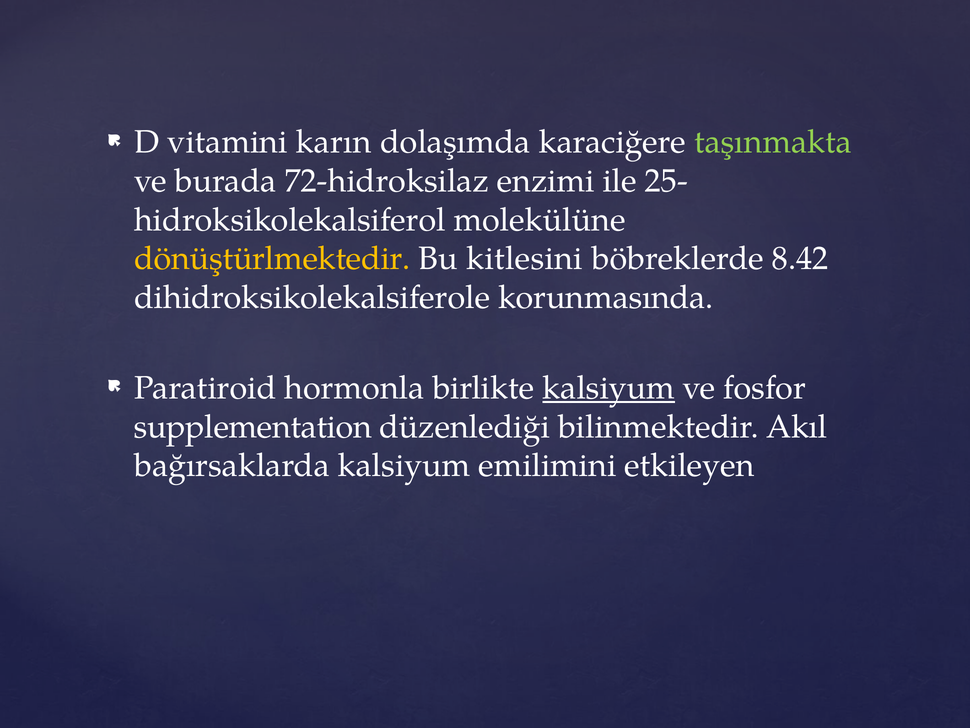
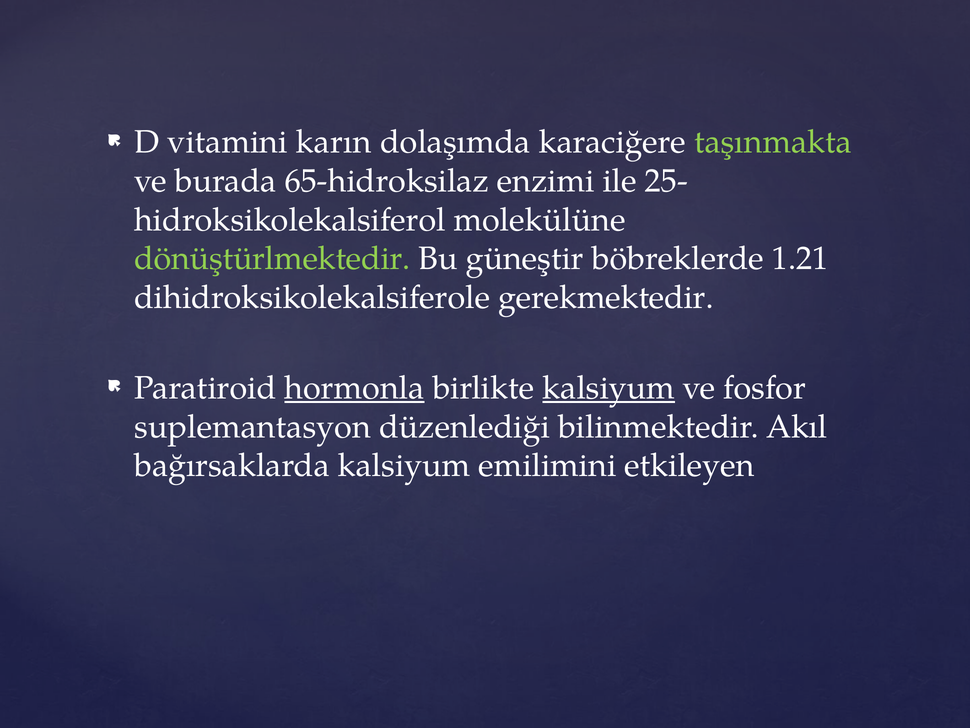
72-hidroksilaz: 72-hidroksilaz -> 65-hidroksilaz (387, 181)
dönüştürlmektedir colour: yellow -> light green (272, 259)
kitlesini: kitlesini -> güneştir (525, 259)
8.42: 8.42 -> 1.21 (800, 259)
korunmasında: korunmasında -> gerekmektedir (606, 297)
hormonla underline: none -> present (354, 388)
supplementation: supplementation -> suplemantasyon (253, 427)
